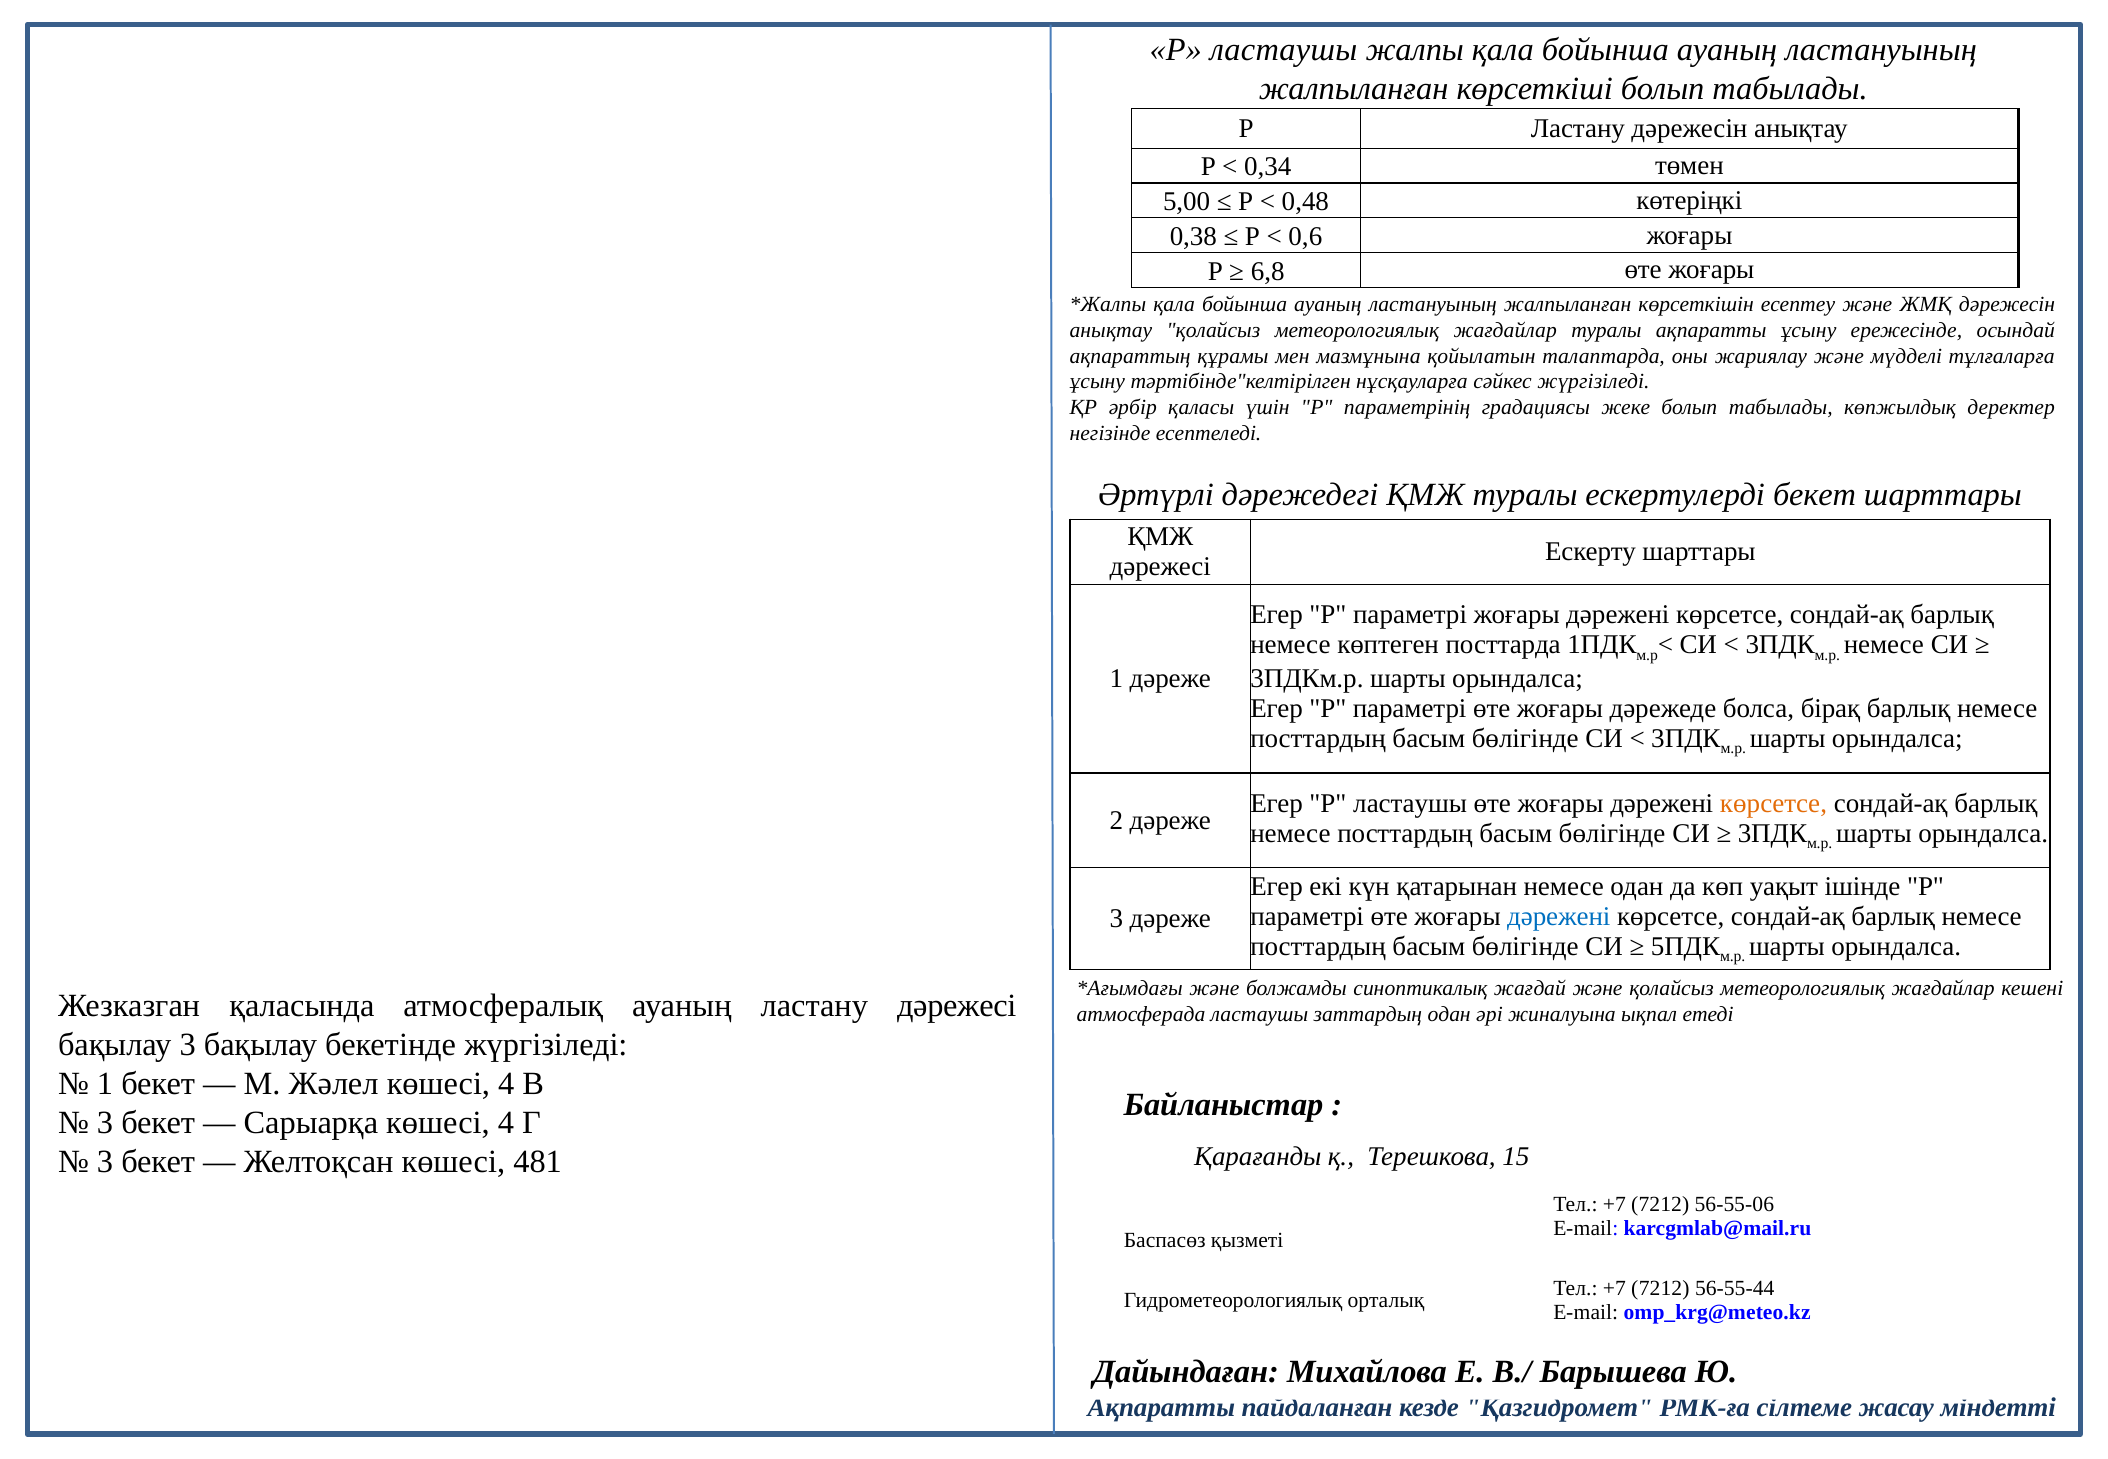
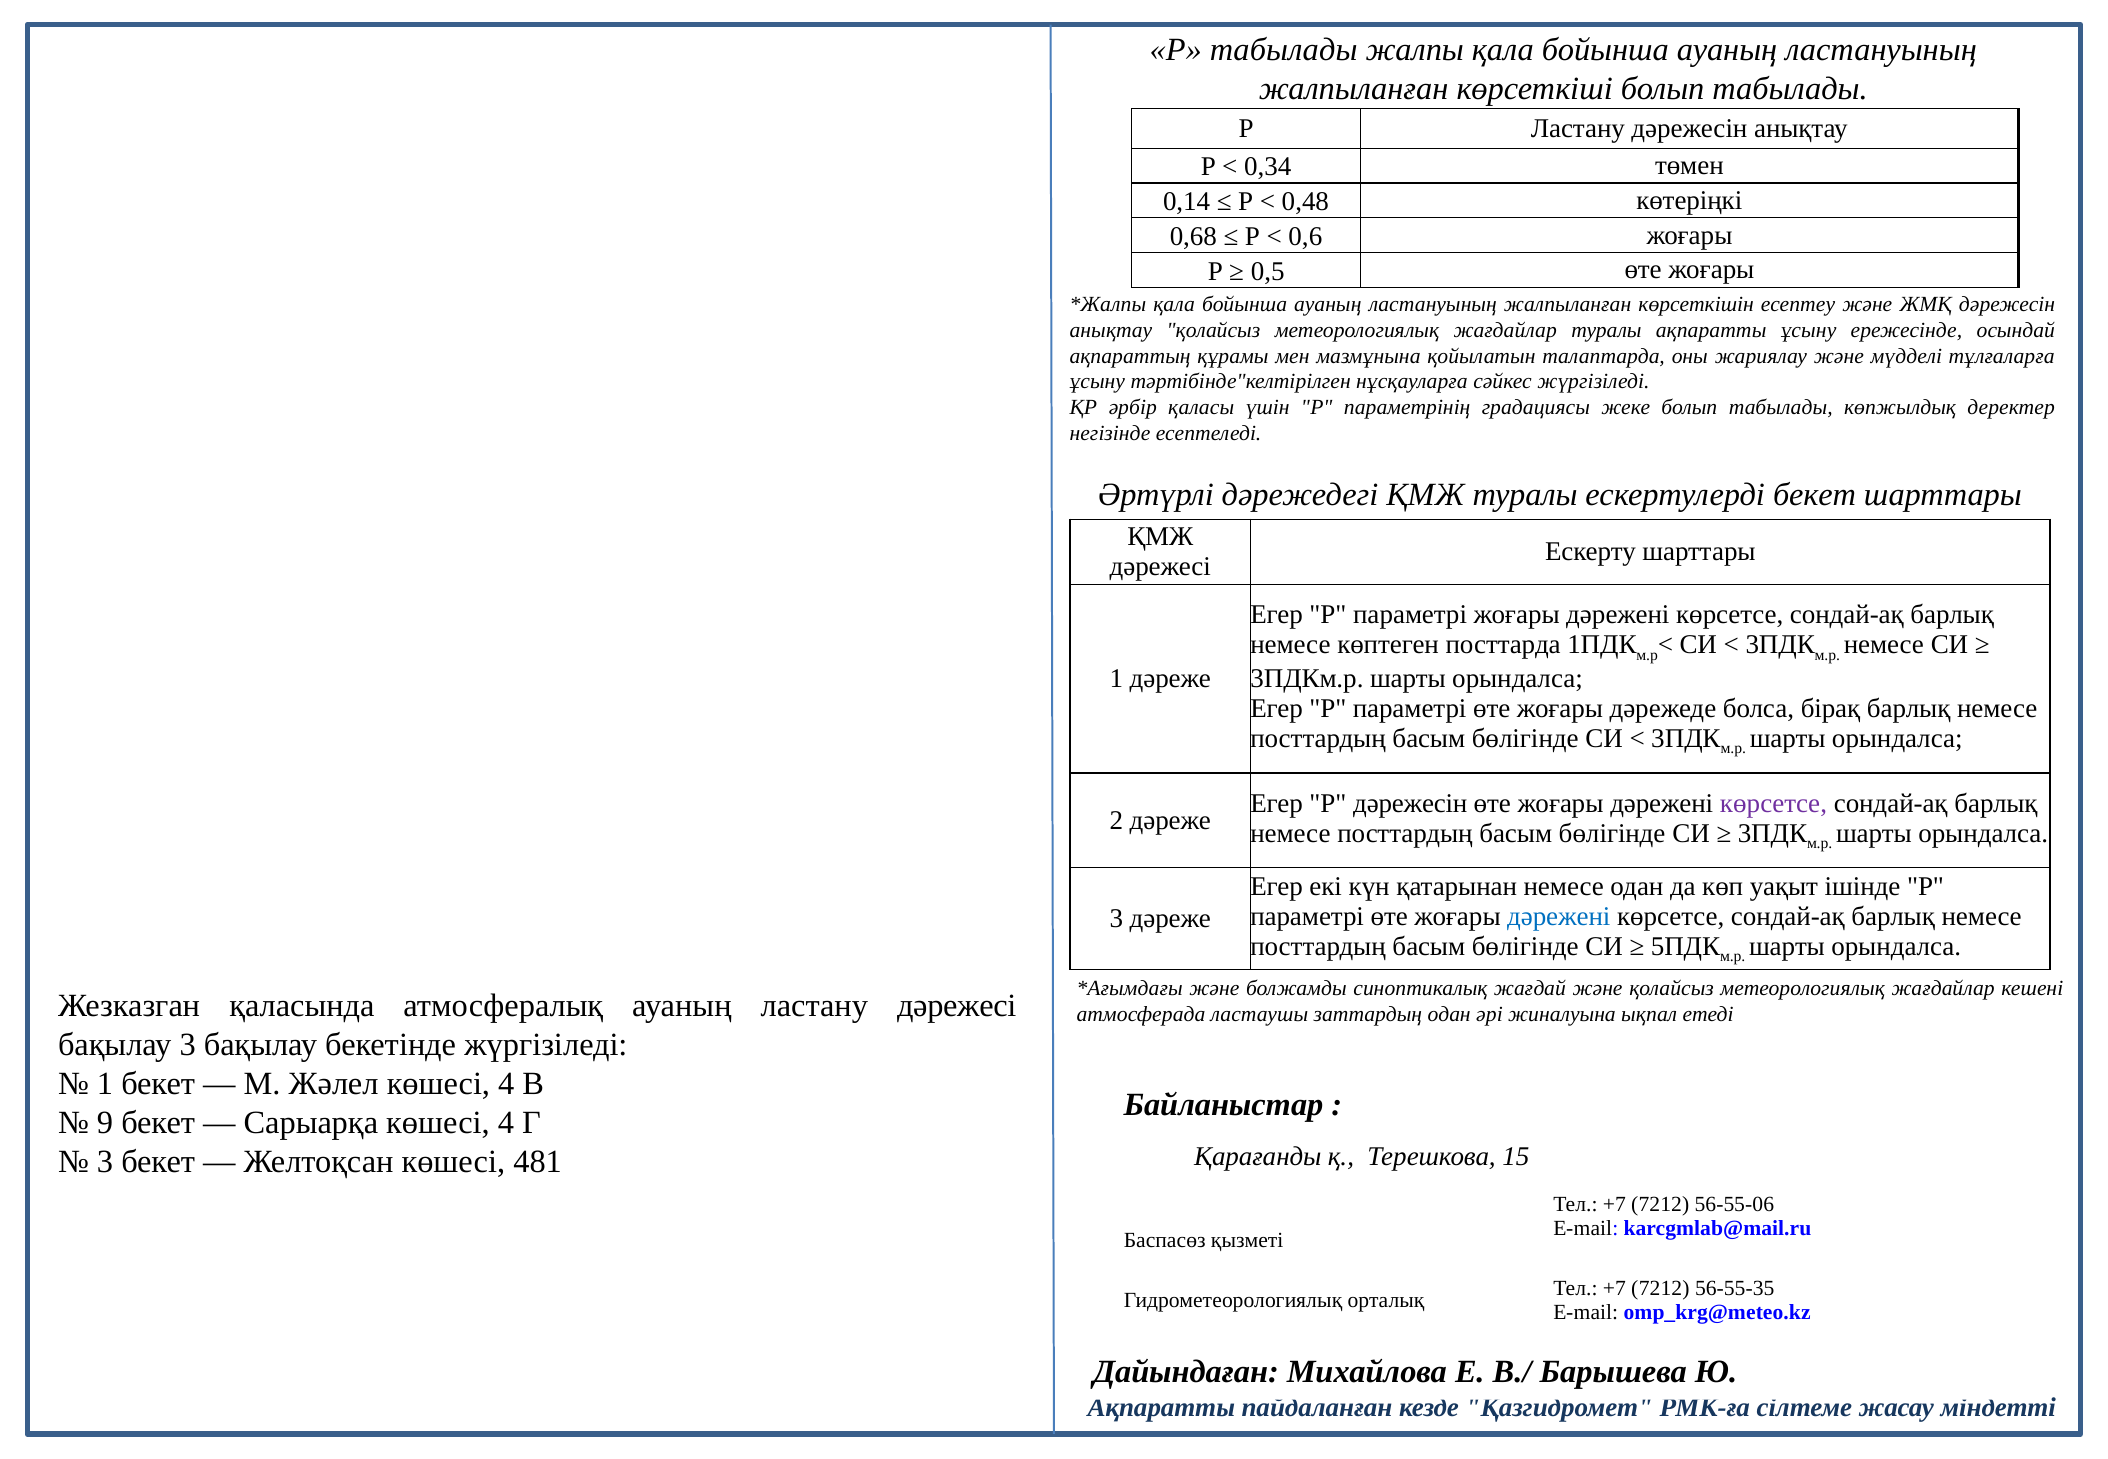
ластаушы: ластаушы -> табылады (1284, 50)
5,00: 5,00 -> 0,14 (1187, 202)
0,38: 0,38 -> 0,68 (1193, 236)
6,8: 6,8 -> 0,5 (1268, 271)
Егер Р ластаушы: ластаушы -> дәрежесін (1410, 803)
көрсетсе colour: orange -> purple (1773, 803)
3: 3 -> 9 (105, 1123)
56-55-44: 56-55-44 -> 56-55-35 (1735, 1289)
